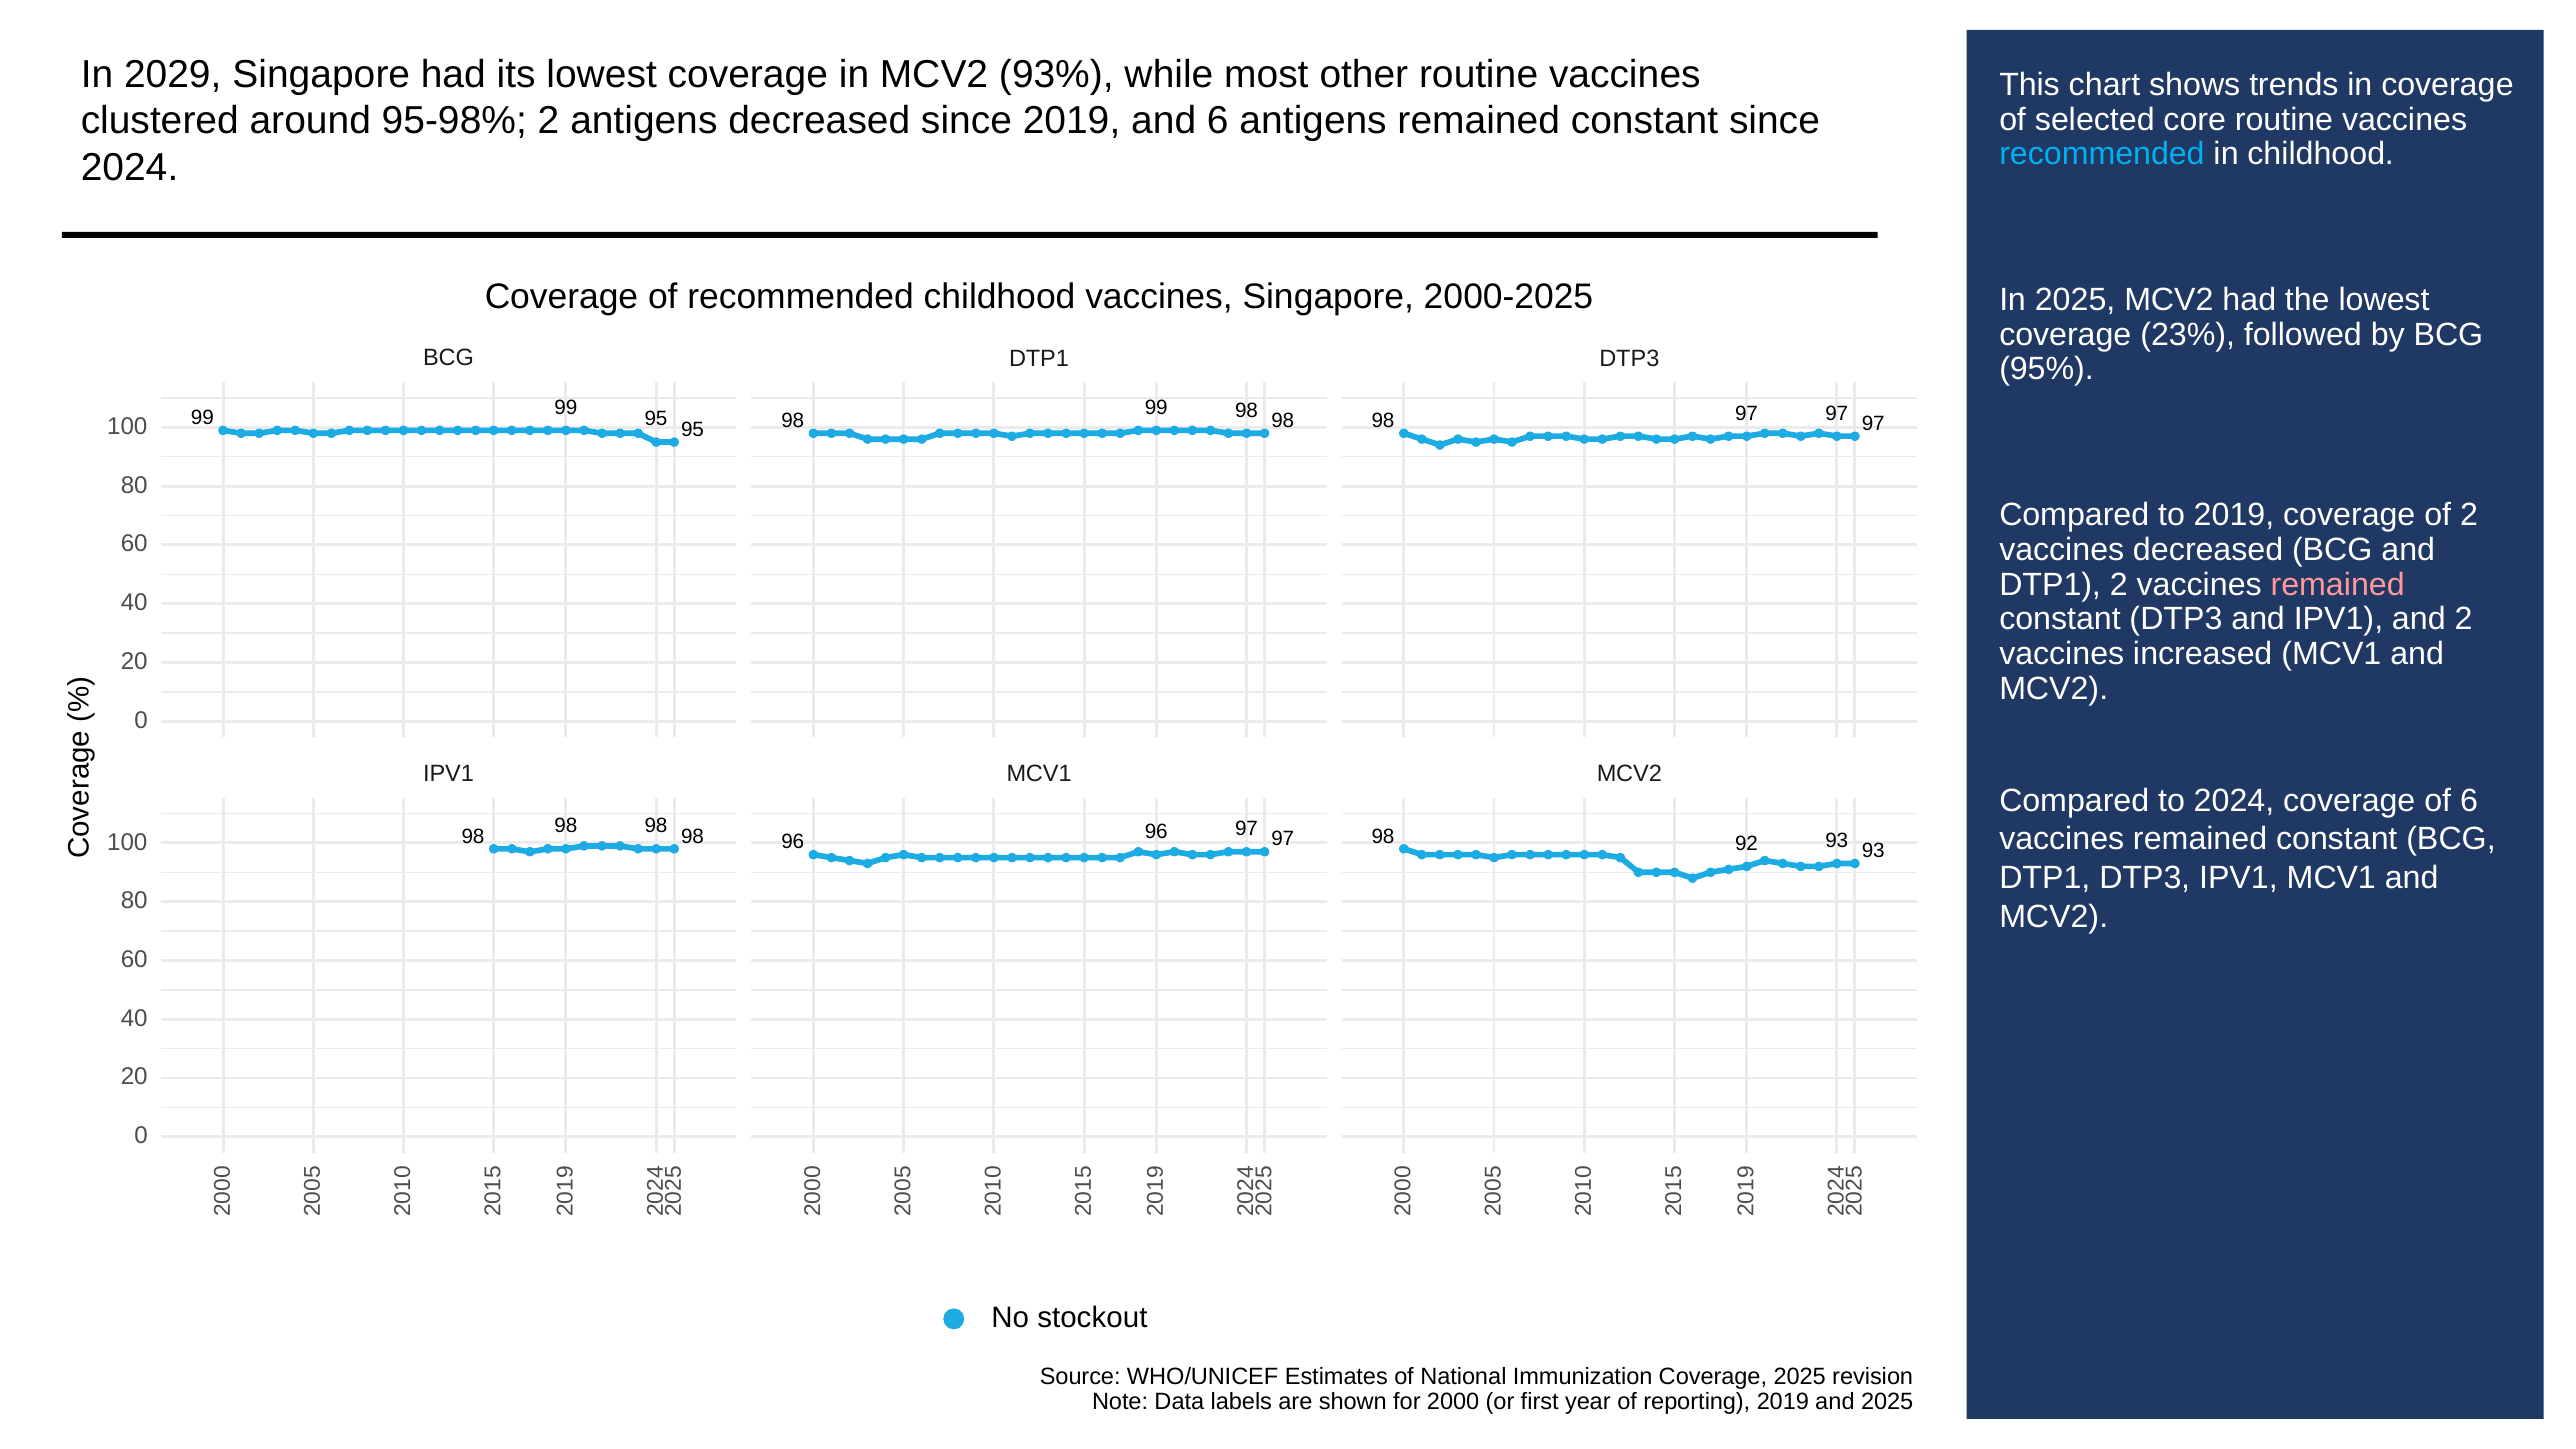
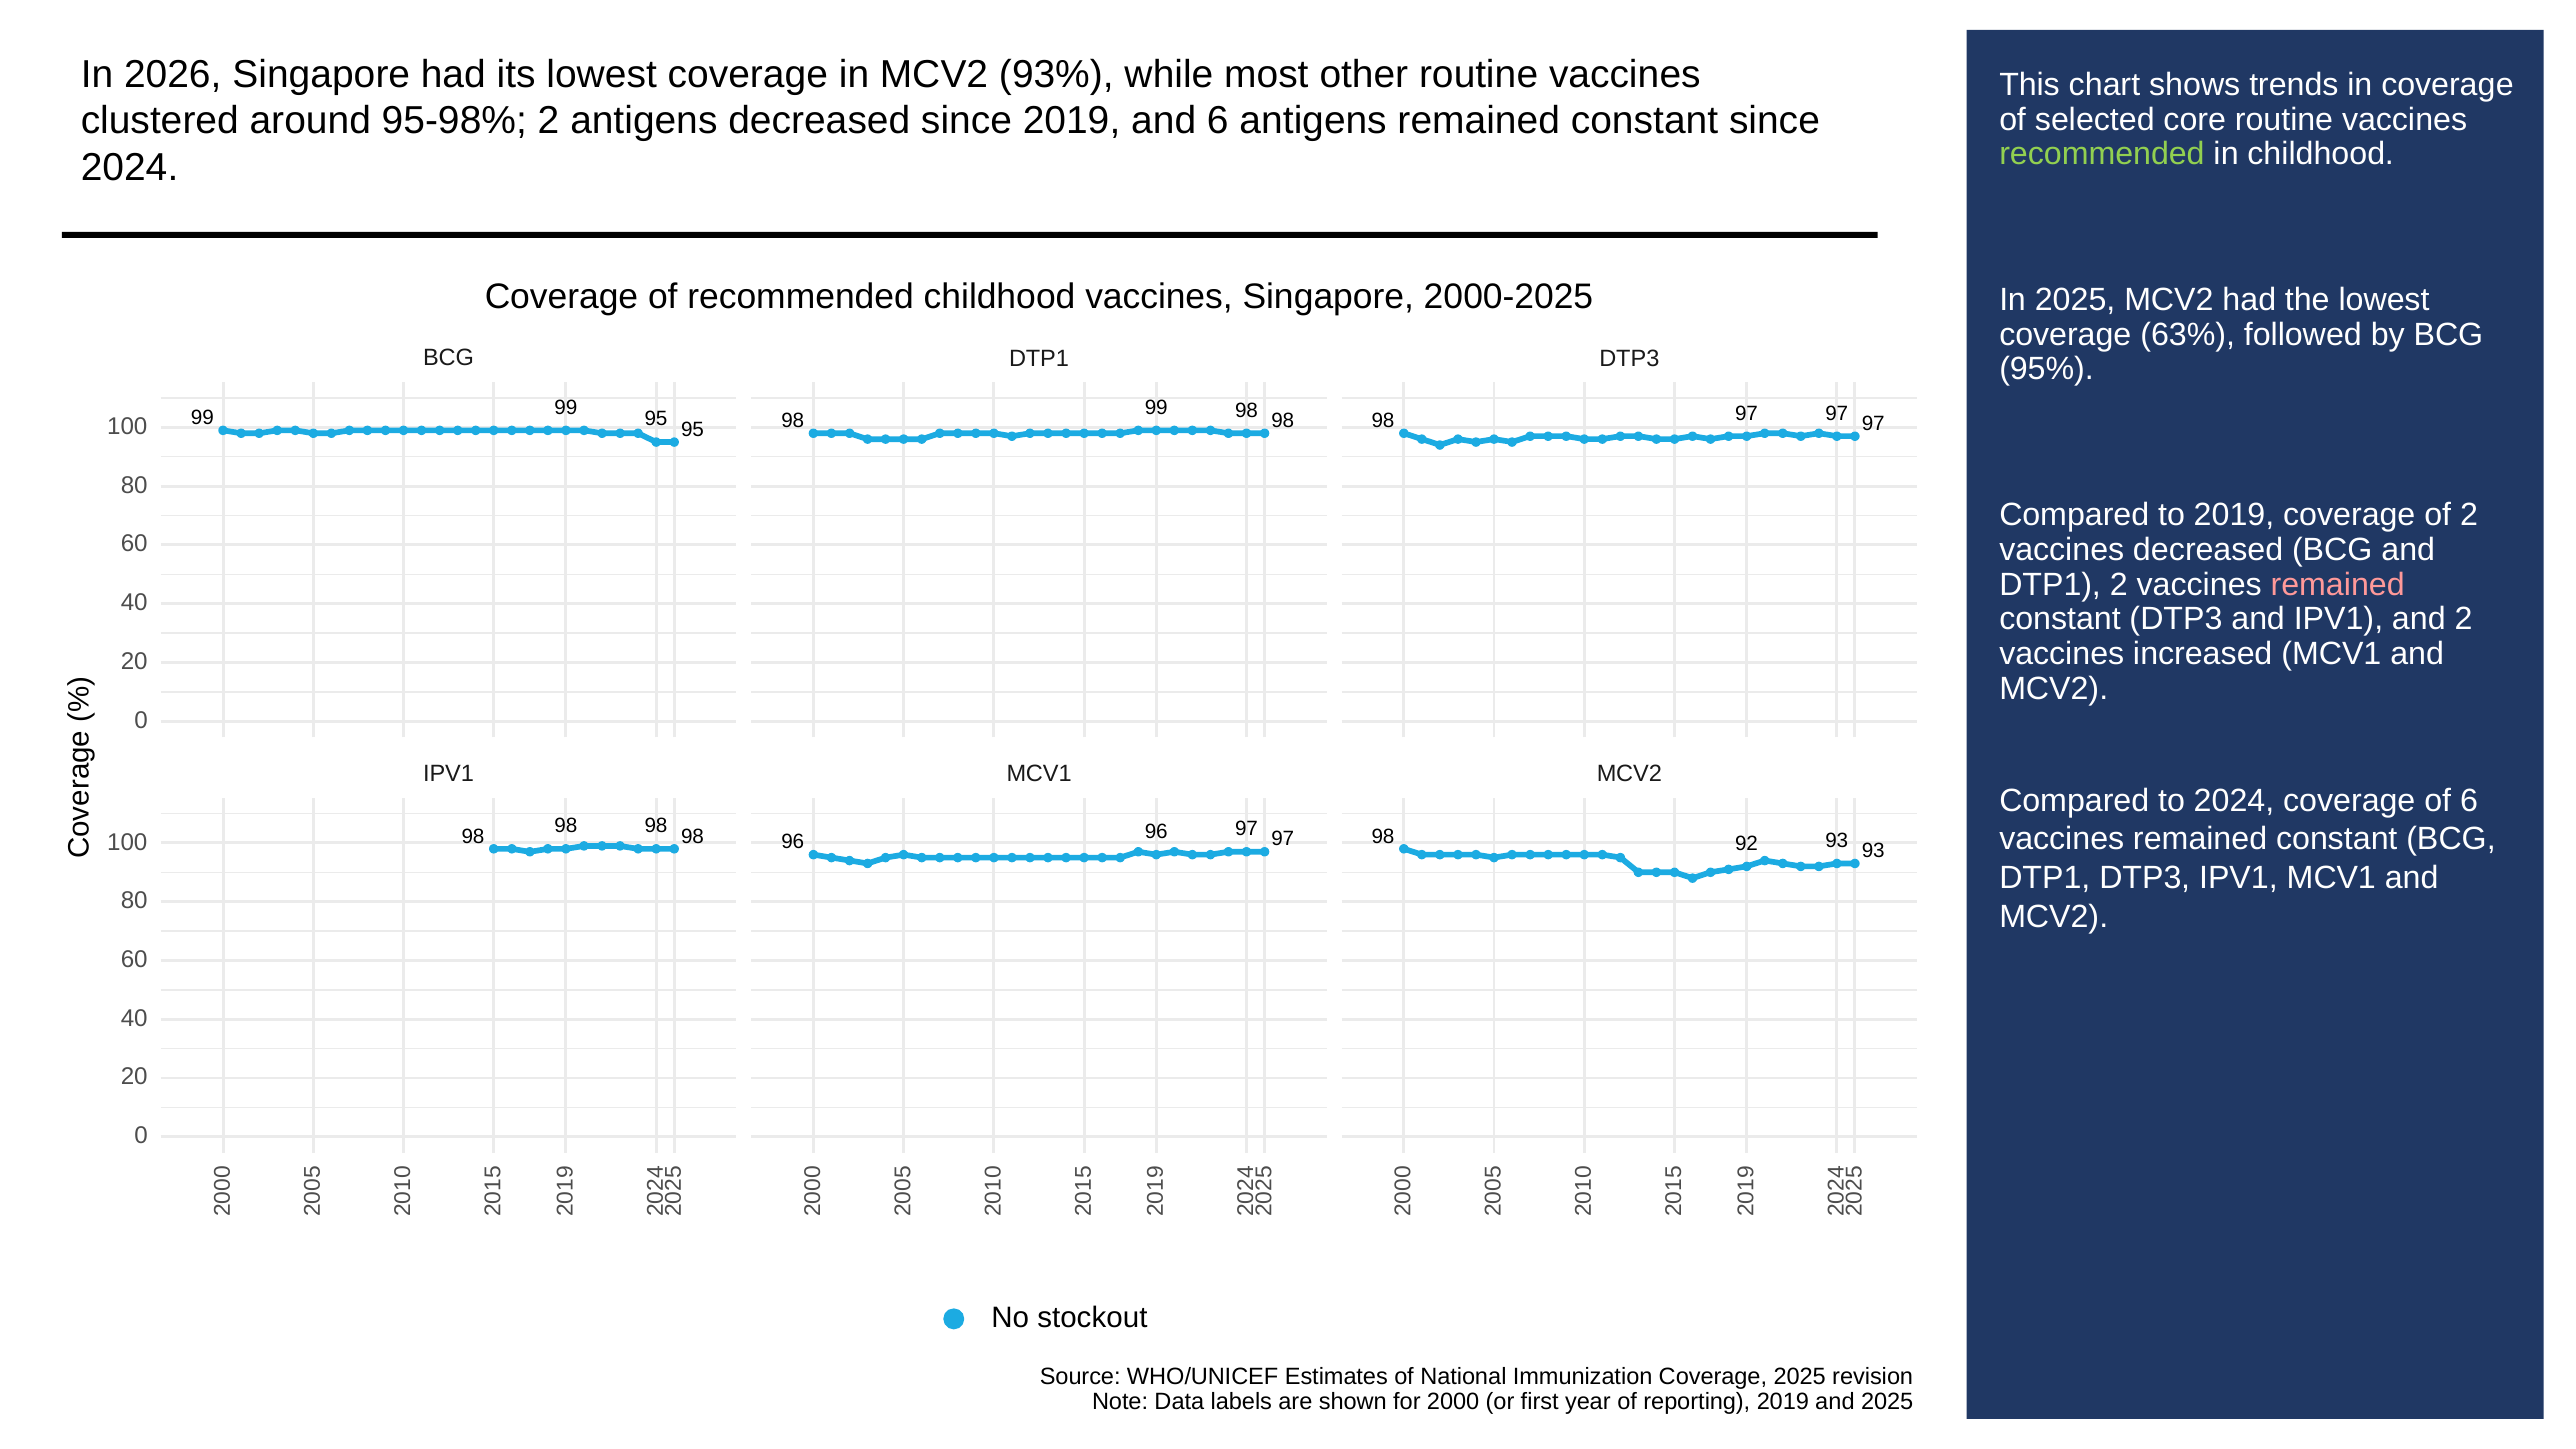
2029: 2029 -> 2026 (173, 74)
recommended colour: light blue -> light green (2102, 154)
23%: 23% -> 63% (2188, 335)
